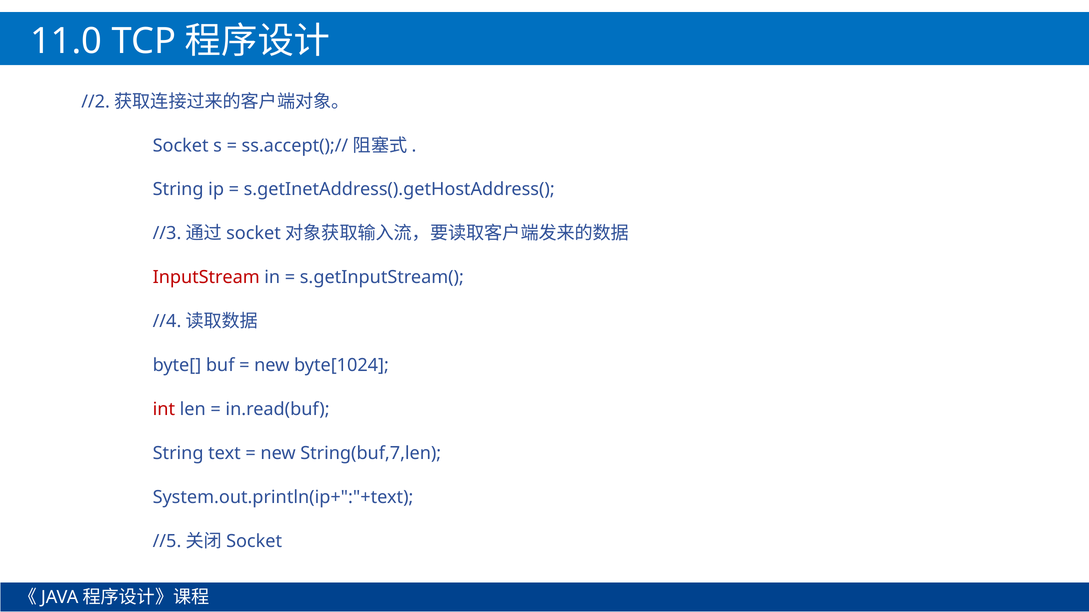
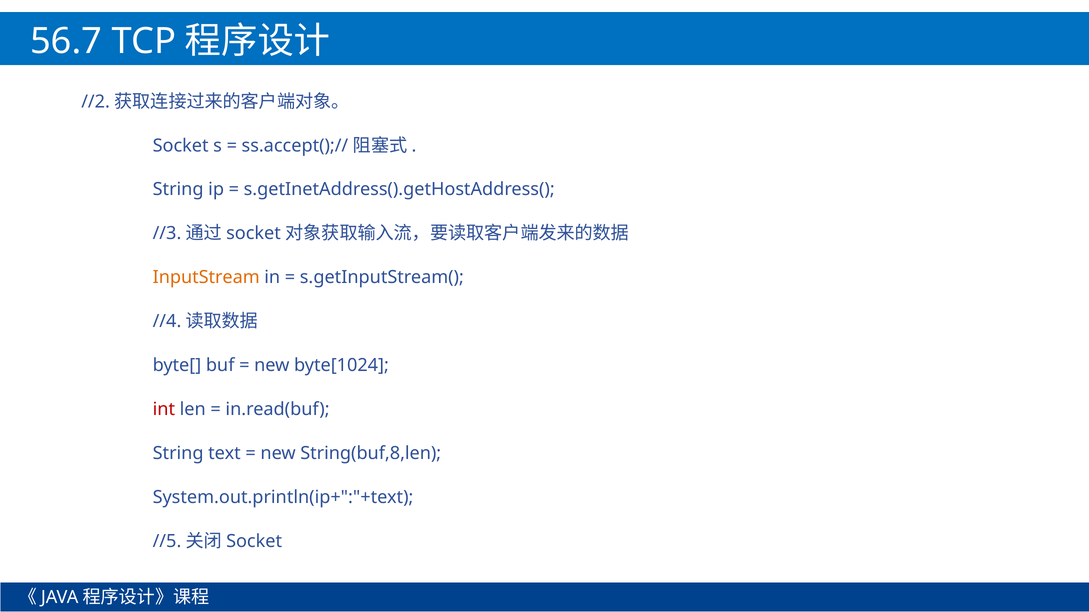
11.0: 11.0 -> 56.7 (66, 41)
InputStream colour: red -> orange (206, 278)
String(buf,7,len: String(buf,7,len -> String(buf,8,len (371, 454)
